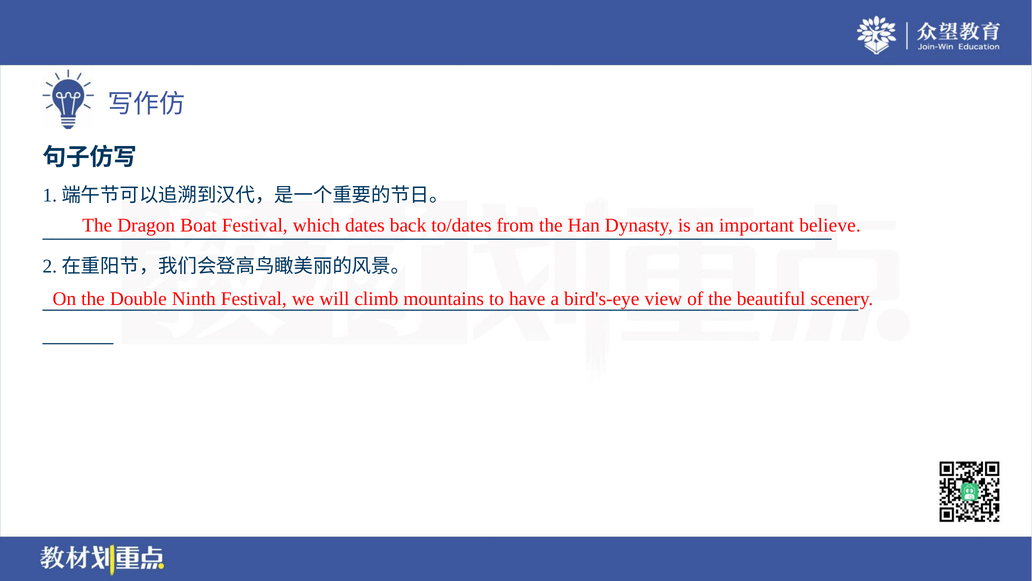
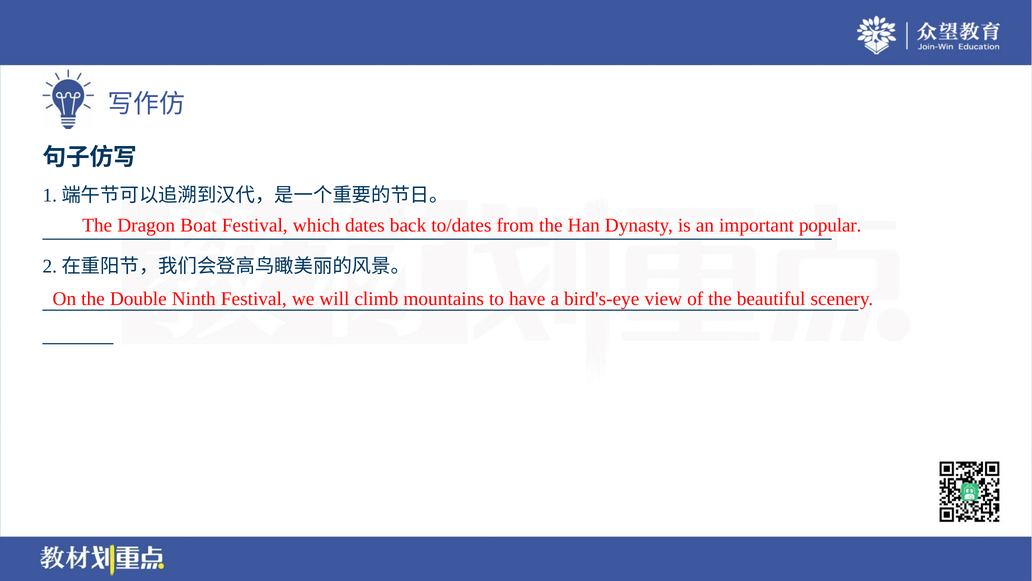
believe: believe -> popular (830, 225)
